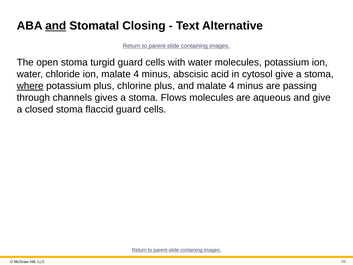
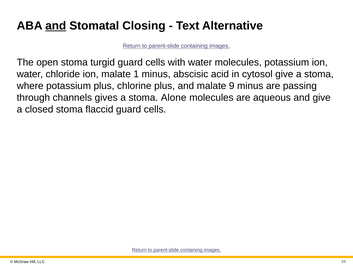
ion malate 4: 4 -> 1 (136, 74)
where underline: present -> none (30, 86)
and malate 4: 4 -> 9 (232, 86)
Flows: Flows -> Alone (174, 98)
